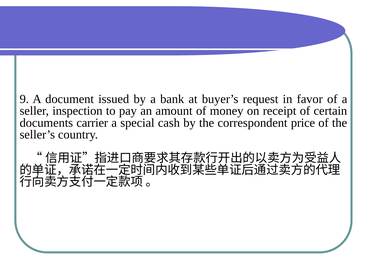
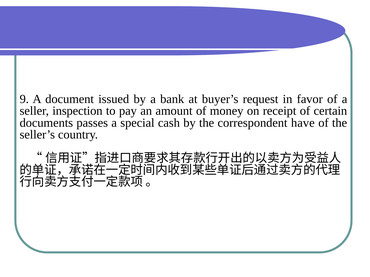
carrier: carrier -> passes (92, 123)
price: price -> have (303, 123)
